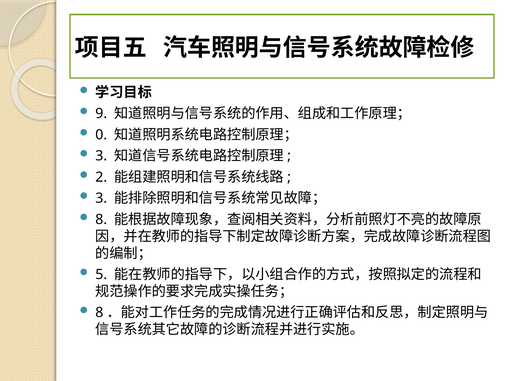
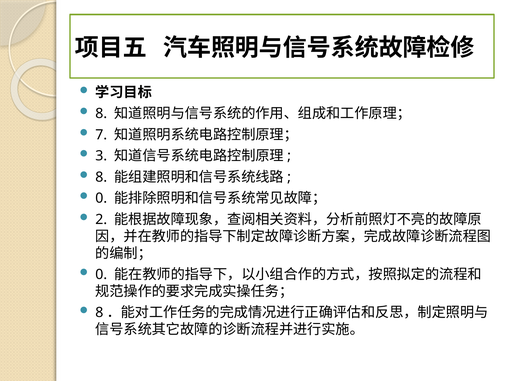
9: 9 -> 8 (101, 114)
0: 0 -> 7 (101, 135)
2: 2 -> 8 (101, 177)
3: 3 -> 0 (101, 198)
8: 8 -> 2 (101, 219)
5: 5 -> 0 (101, 275)
